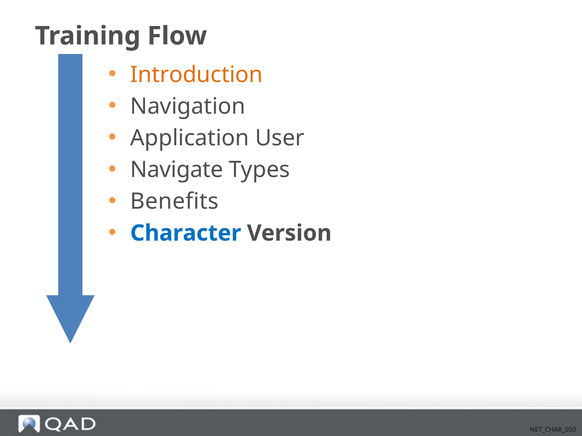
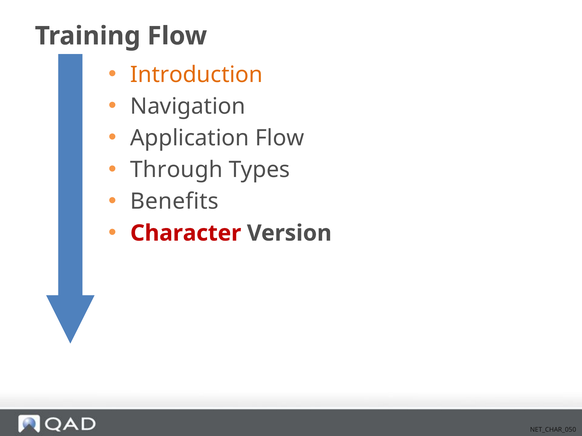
Application User: User -> Flow (280, 138)
Navigate: Navigate -> Through (177, 170)
Character colour: blue -> red (186, 233)
